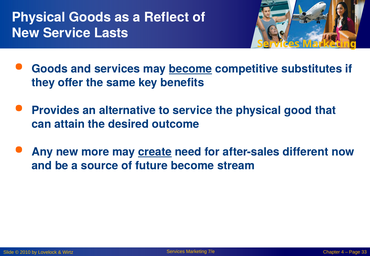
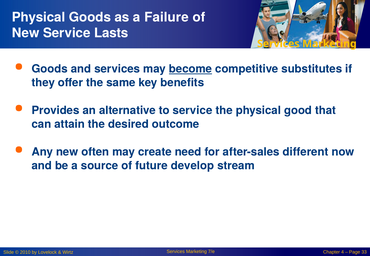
Reflect: Reflect -> Failure (166, 17)
more: more -> often (95, 152)
create underline: present -> none (155, 152)
future become: become -> develop (192, 166)
